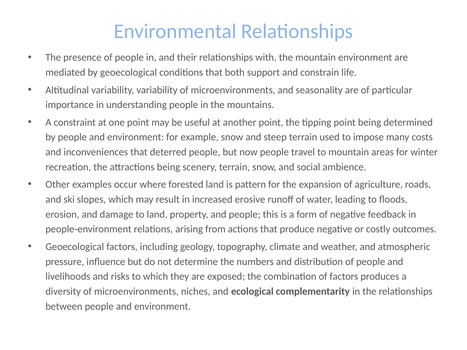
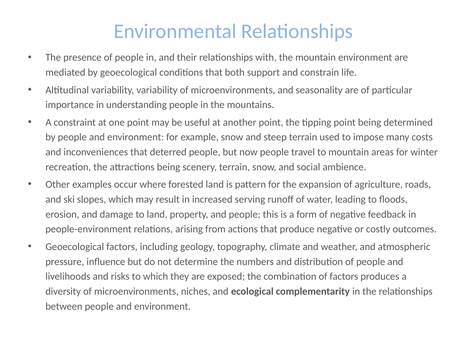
erosive: erosive -> serving (250, 200)
